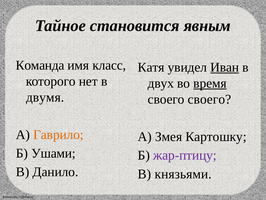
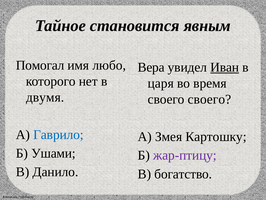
Команда: Команда -> Помогал (40, 65)
класс: класс -> любо (109, 65)
Катя: Катя -> Вера (151, 67)
двух: двух -> царя (161, 83)
время underline: present -> none (210, 83)
Гаврило colour: orange -> blue (58, 134)
князьями: князьями -> богатство (183, 174)
